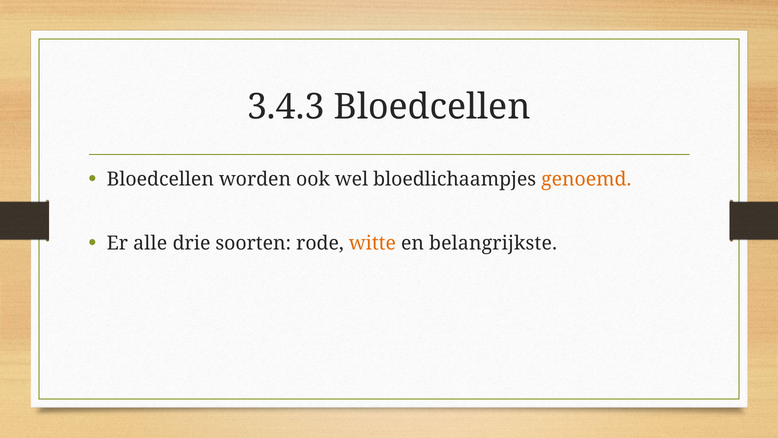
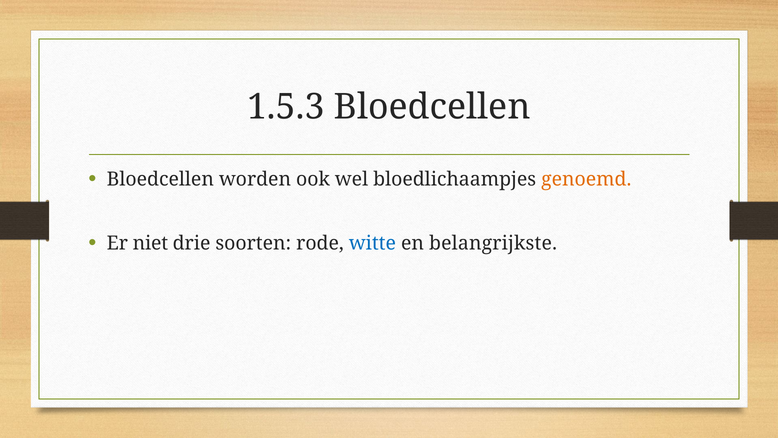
3.4.3: 3.4.3 -> 1.5.3 (286, 107)
alle: alle -> niet (150, 243)
witte colour: orange -> blue (372, 243)
